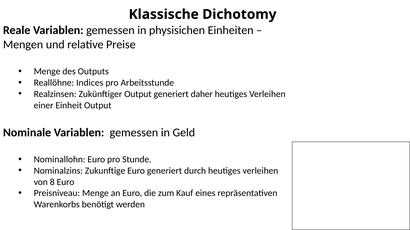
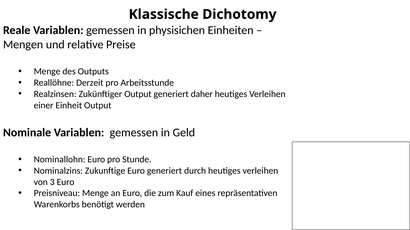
Indices: Indices -> Derzeit (90, 83)
8: 8 -> 3 (52, 182)
